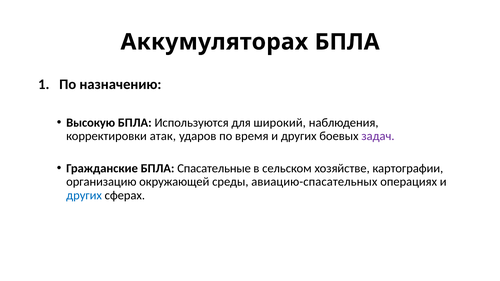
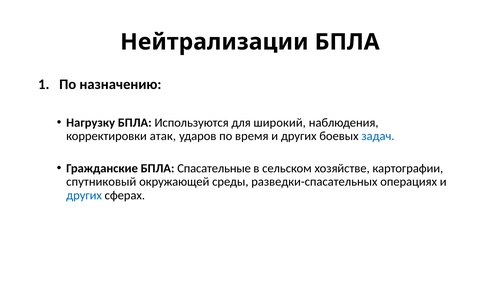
Аккумуляторах: Аккумуляторах -> Нейтрализации (214, 42)
Высокую: Высокую -> Нагрузку (91, 123)
задач colour: purple -> blue (378, 136)
организацию: организацию -> спутниковый (101, 182)
авиацию-спасательных: авиацию-спасательных -> разведки-спасательных (314, 182)
